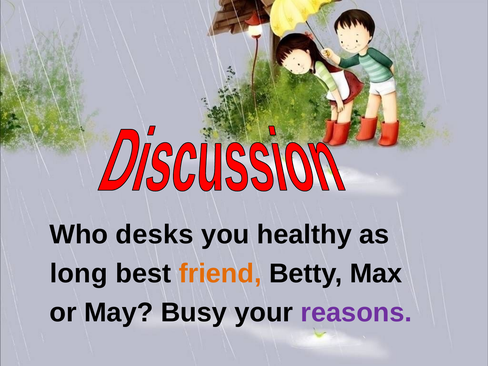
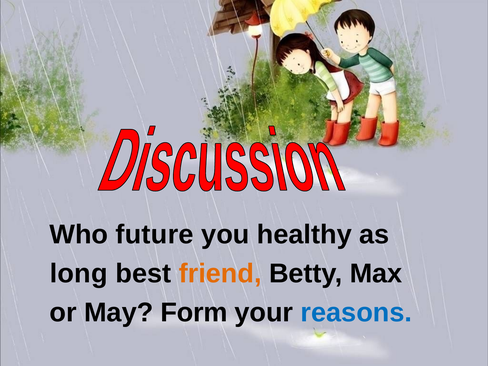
desks: desks -> future (155, 234)
Busy: Busy -> Form (194, 313)
reasons colour: purple -> blue (356, 313)
